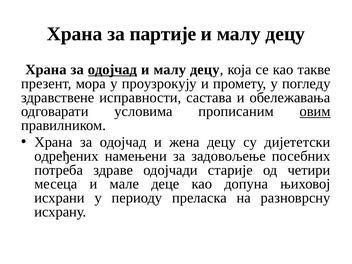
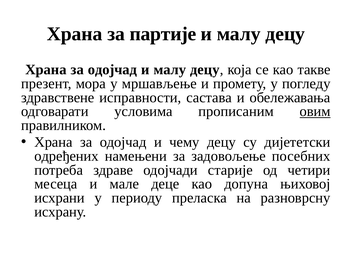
одојчад underline: present -> none (112, 70)
проузрокују: проузрокују -> мршављење (159, 84)
жена: жена -> чему (184, 142)
